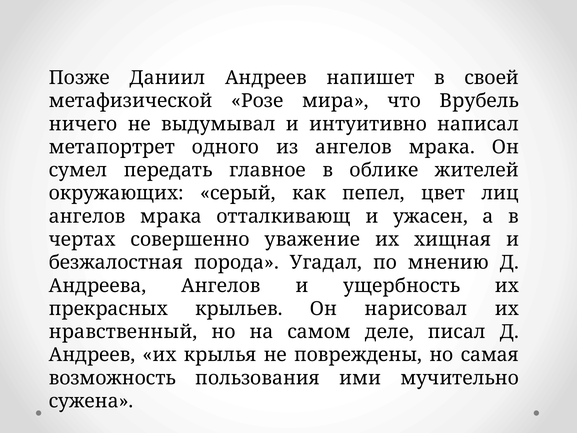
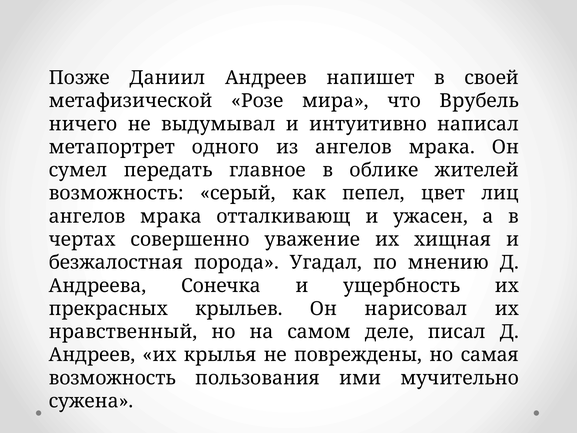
окружающих: окружающих -> возможность (116, 193)
Андреева Ангелов: Ангелов -> Сонечка (221, 285)
